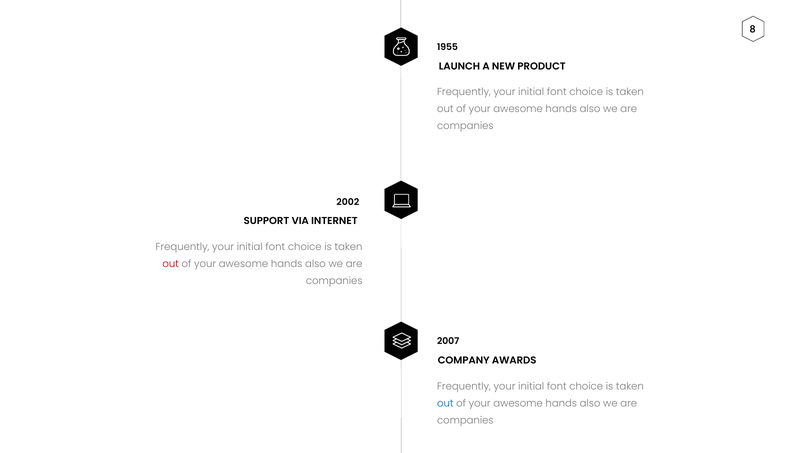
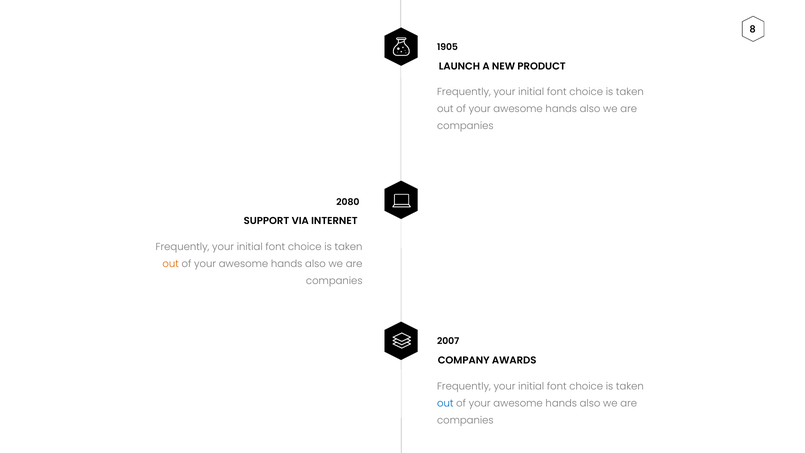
1955: 1955 -> 1905 (447, 47)
2002: 2002 -> 2080 (348, 202)
out colour: red -> orange (171, 264)
